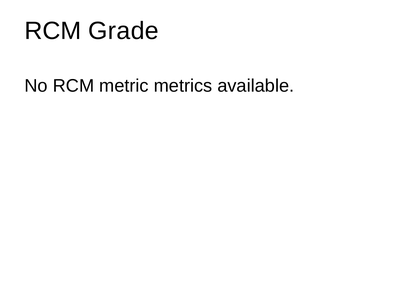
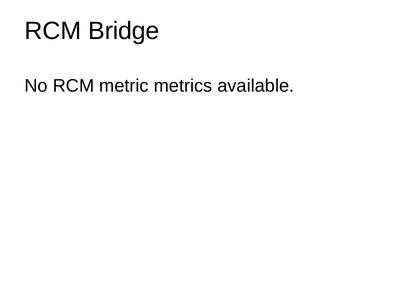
Grade: Grade -> Bridge (124, 31)
